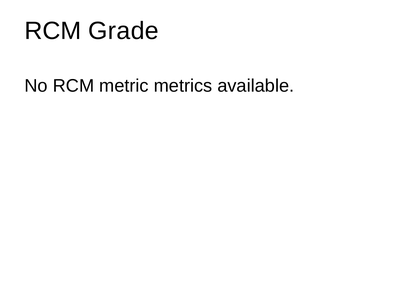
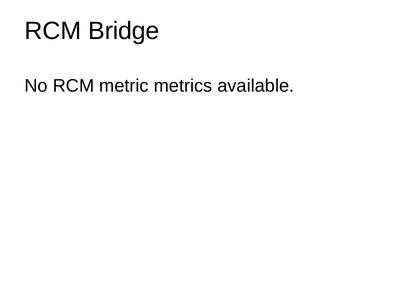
Grade: Grade -> Bridge (124, 31)
